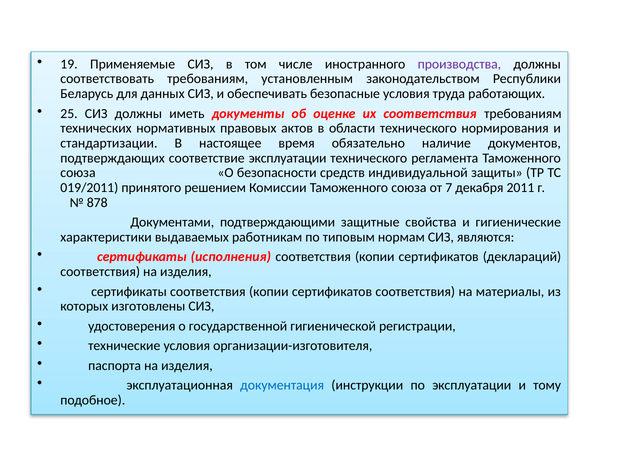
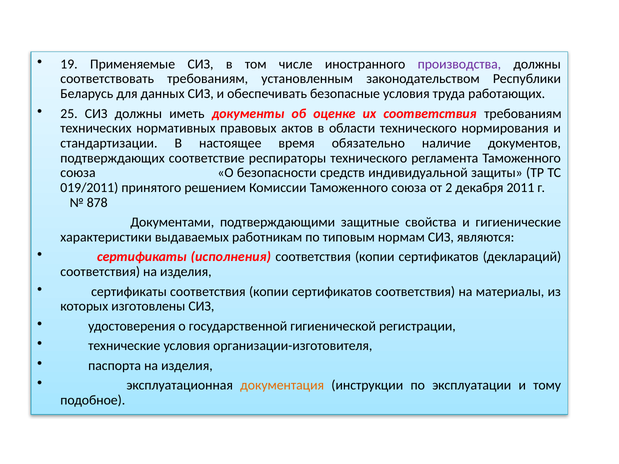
соответствие эксплуатации: эксплуатации -> респираторы (287, 158)
7: 7 -> 2 (449, 188)
документация colour: blue -> orange (282, 386)
